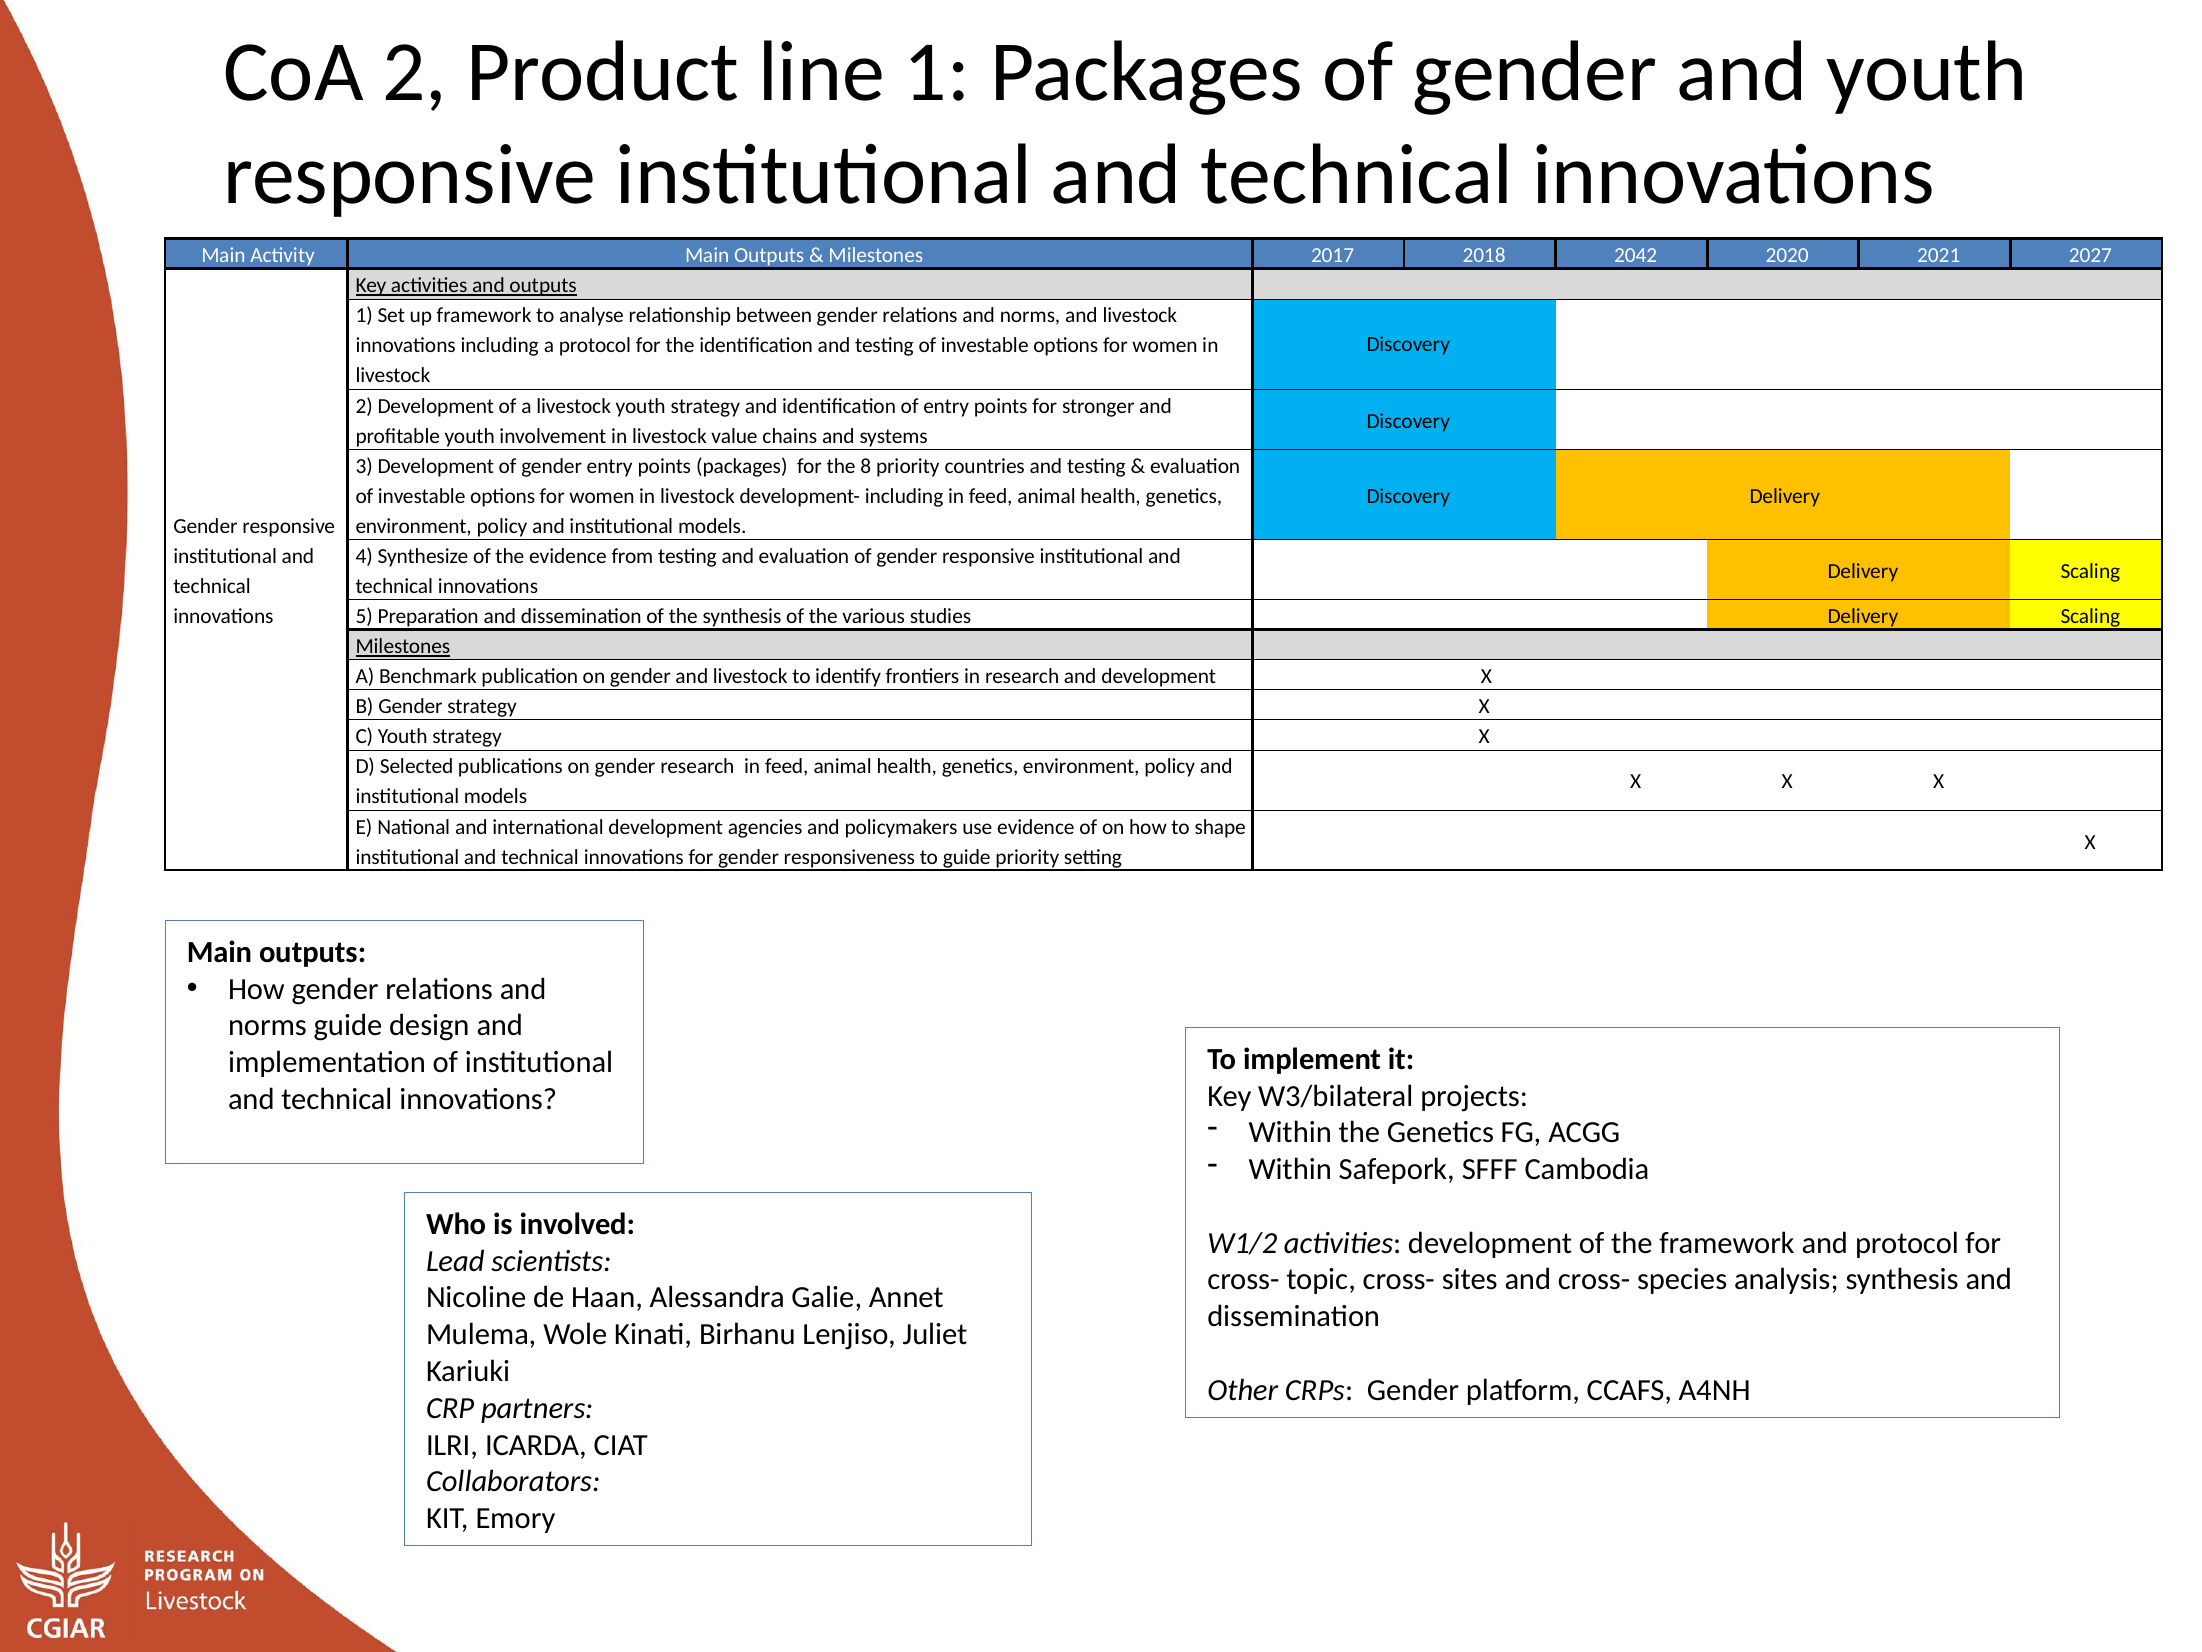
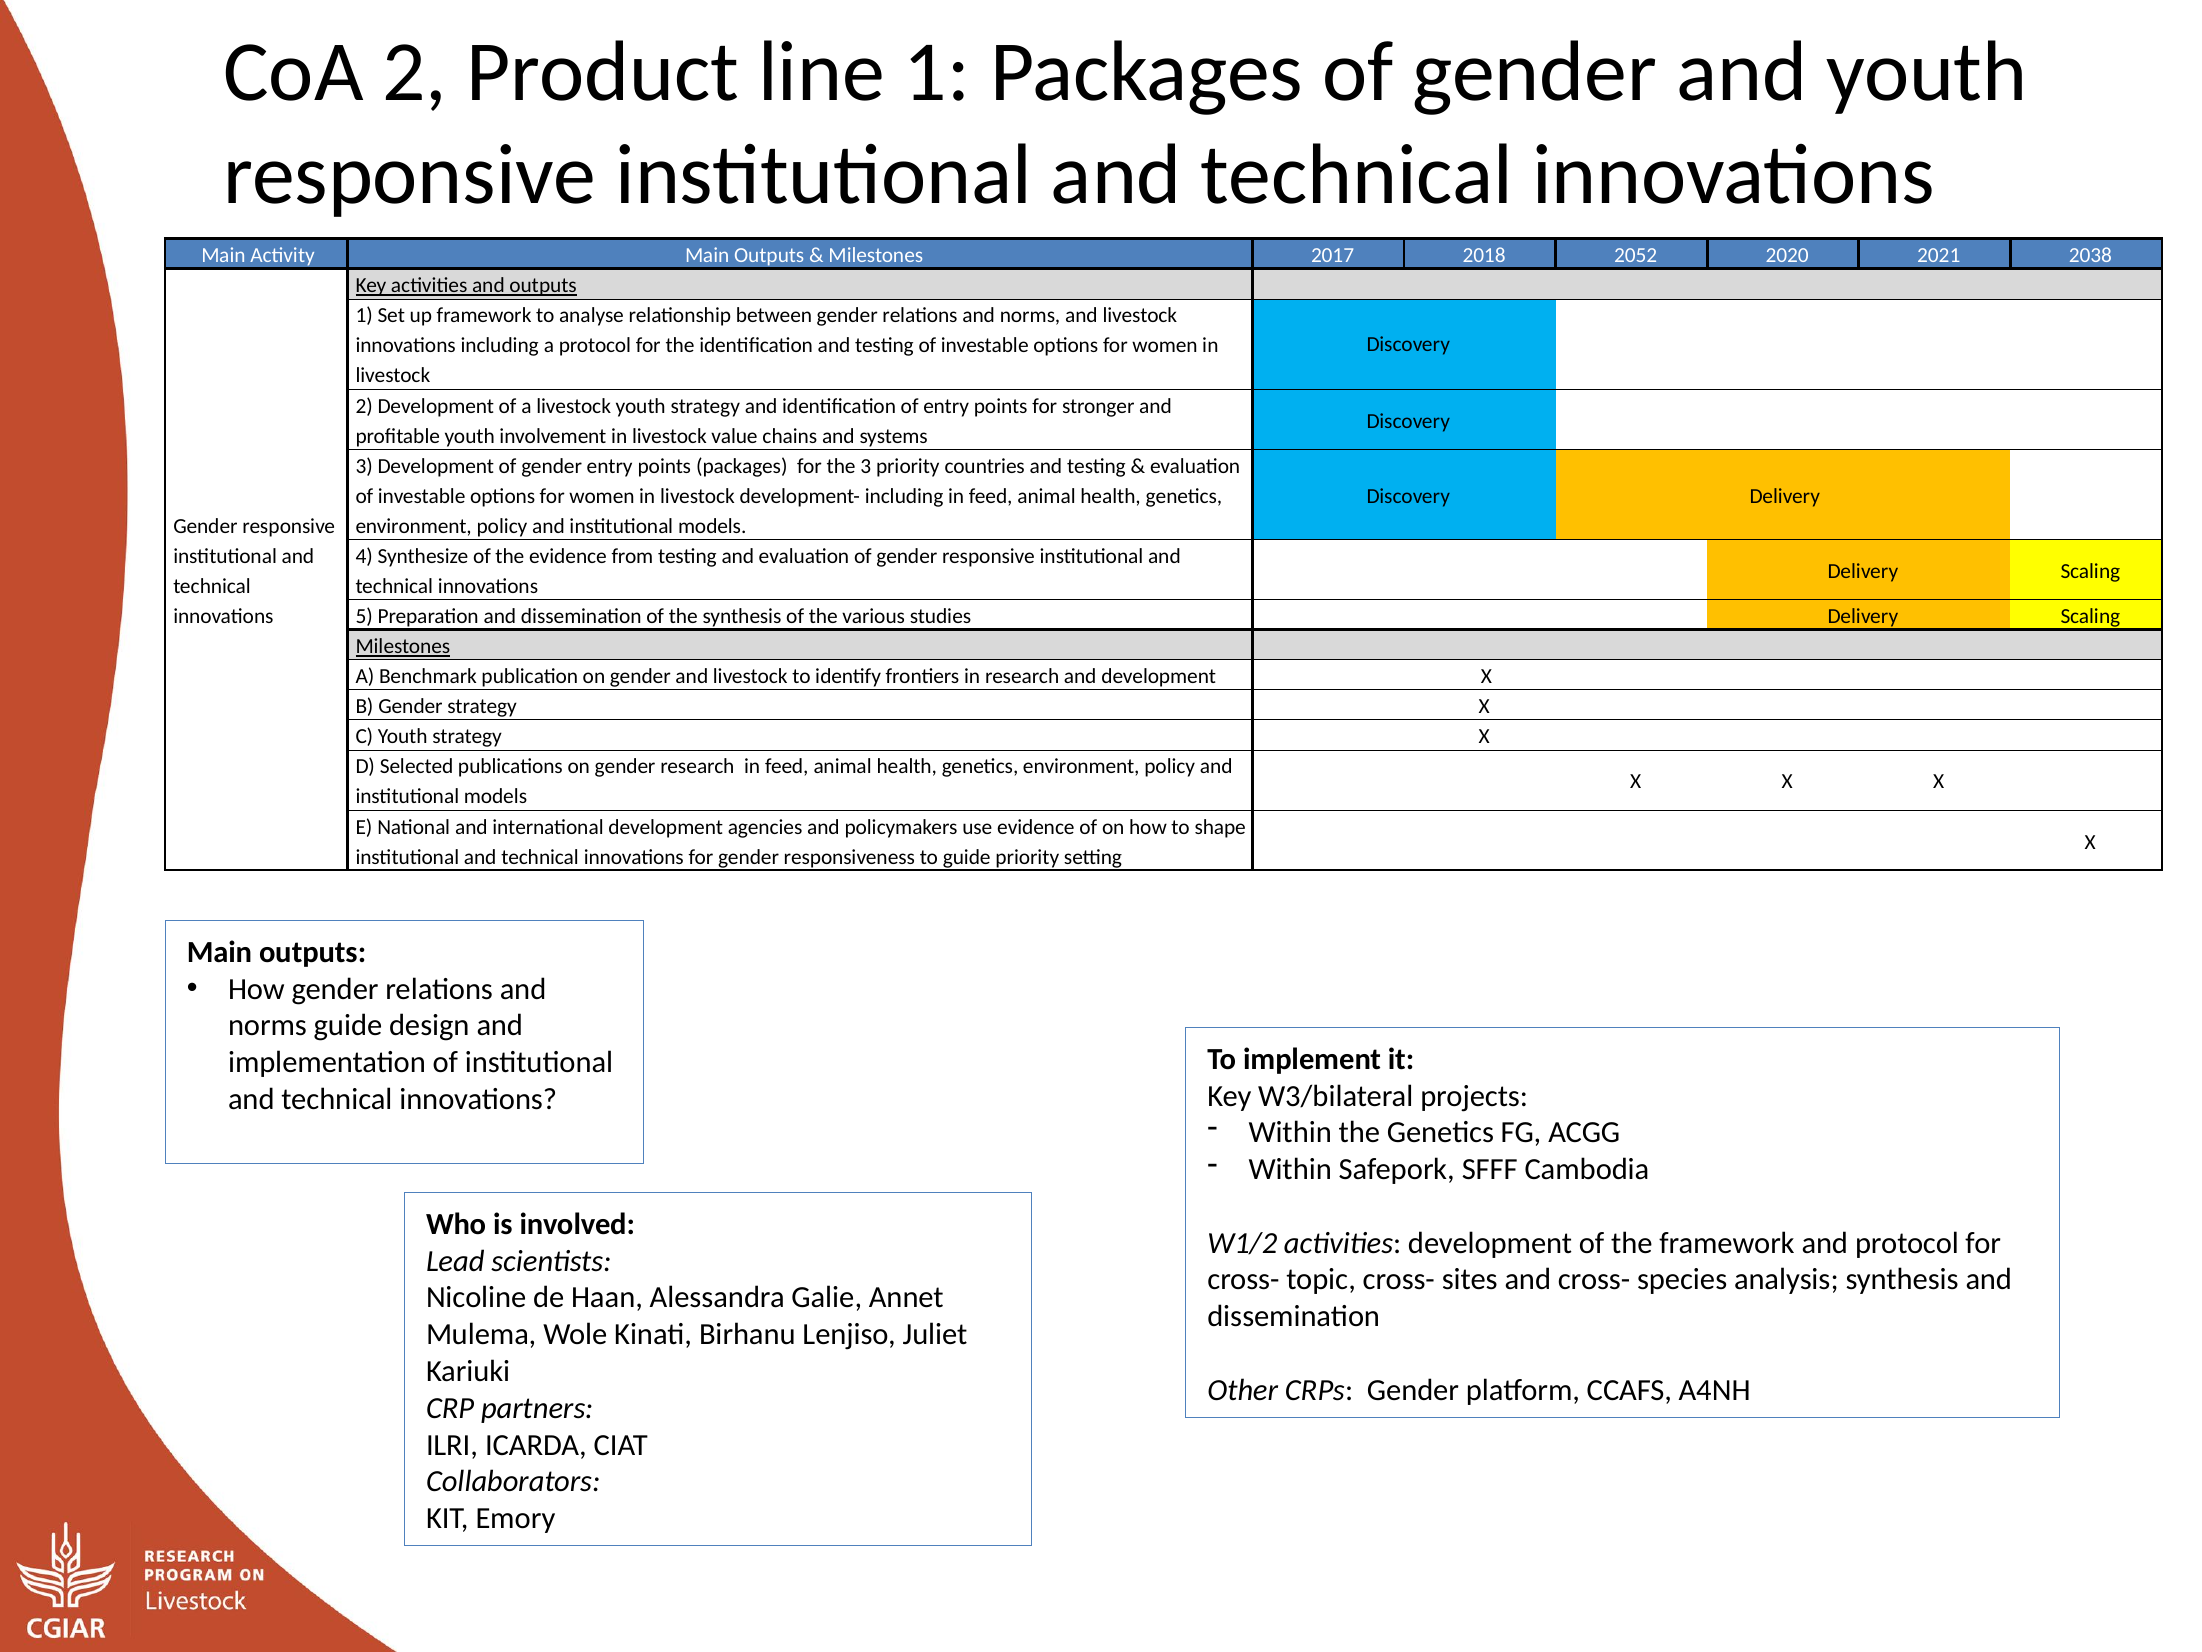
2042: 2042 -> 2052 (1636, 256)
2027: 2027 -> 2038 (2090, 256)
the 8: 8 -> 3 (866, 466)
